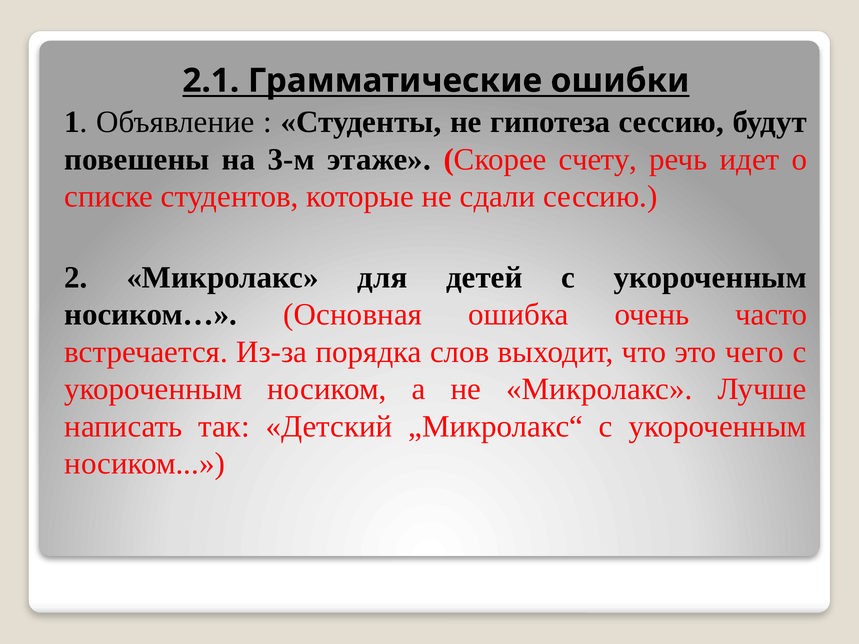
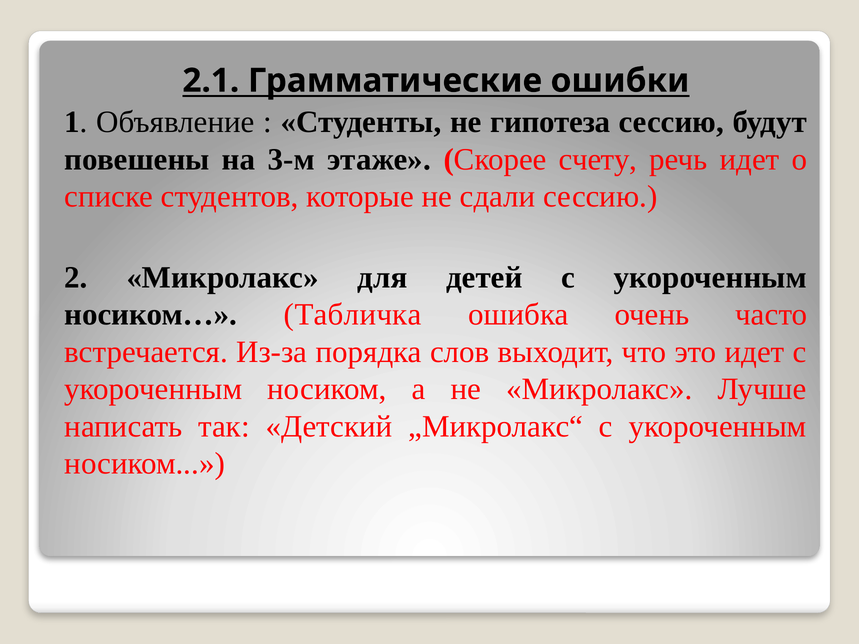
Основная: Основная -> Табличка (353, 315)
это чего: чего -> идет (755, 352)
